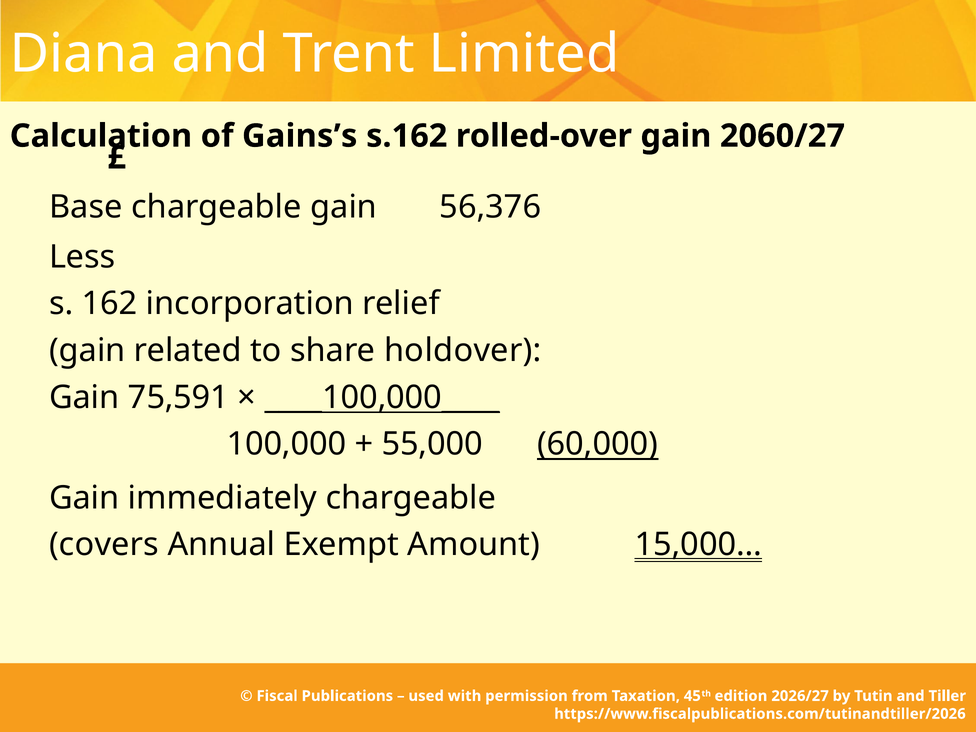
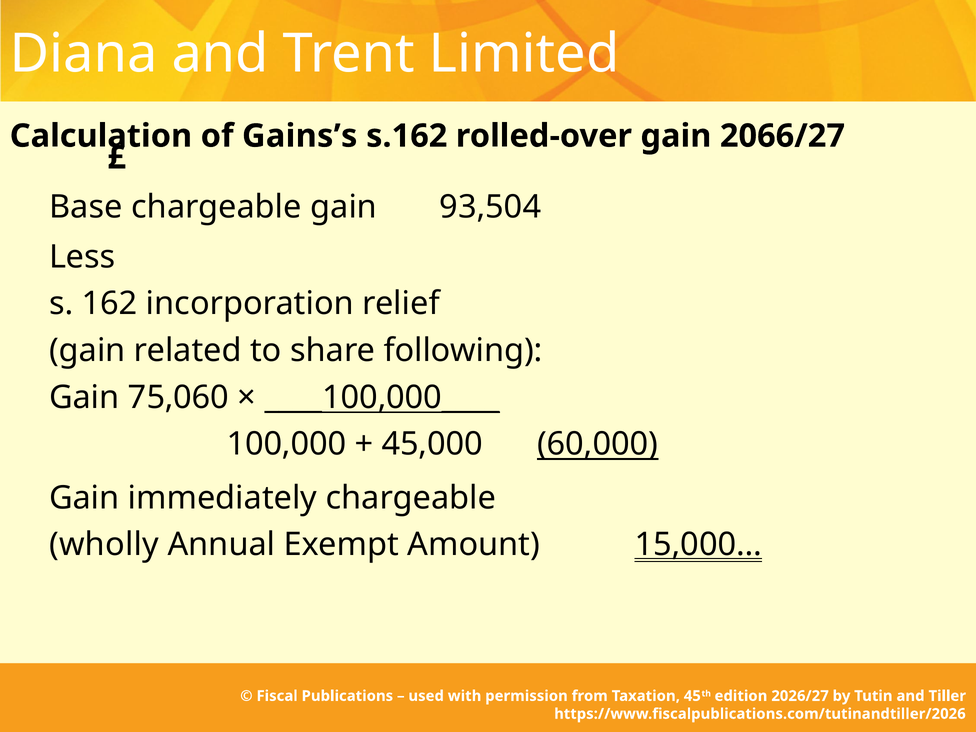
2060/27: 2060/27 -> 2066/27 (782, 136)
56,376: 56,376 -> 93,504 (490, 207)
holdover: holdover -> following (463, 350)
75‚591: 75‚591 -> 75‚060 (178, 397)
55‚000: 55‚000 -> 45‚000 (432, 444)
covers: covers -> wholly (104, 545)
